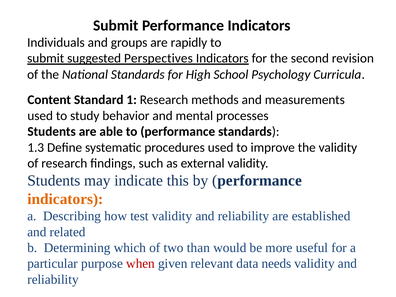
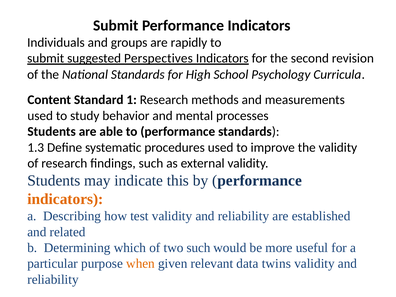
two than: than -> such (198, 248)
when colour: red -> orange (141, 264)
needs: needs -> twins (276, 264)
